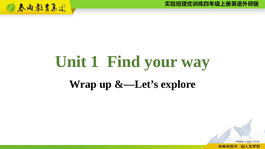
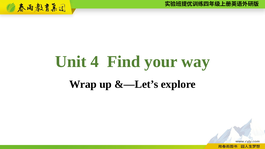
1: 1 -> 4 (95, 62)
